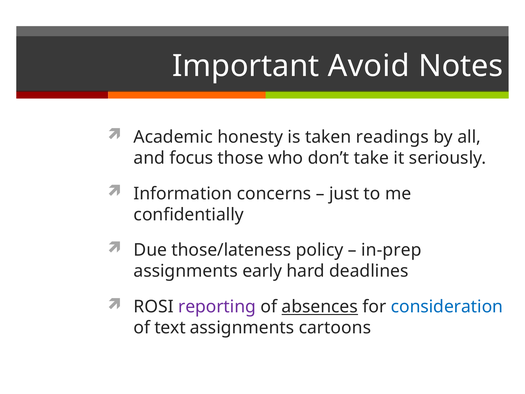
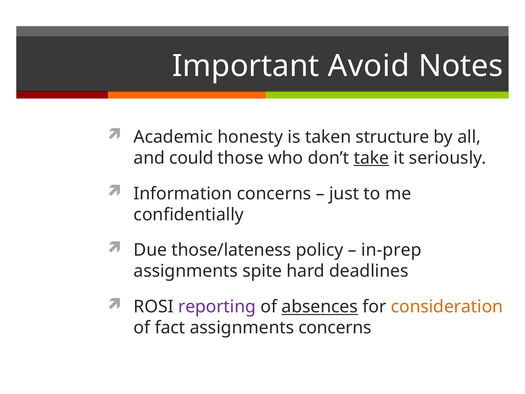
readings: readings -> structure (392, 137)
focus: focus -> could (191, 158)
take underline: none -> present (371, 158)
early: early -> spite (262, 271)
consideration colour: blue -> orange (447, 307)
text: text -> fact (170, 328)
assignments cartoons: cartoons -> concerns (335, 328)
